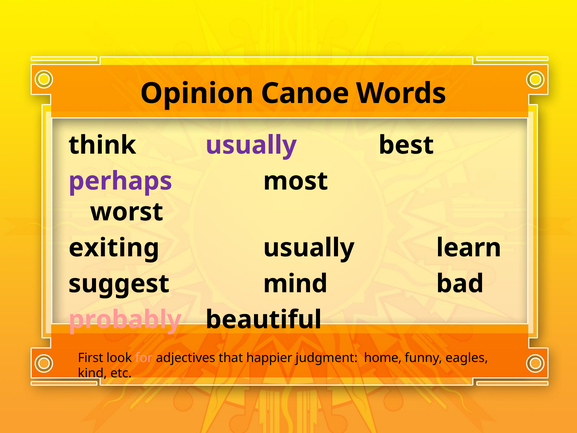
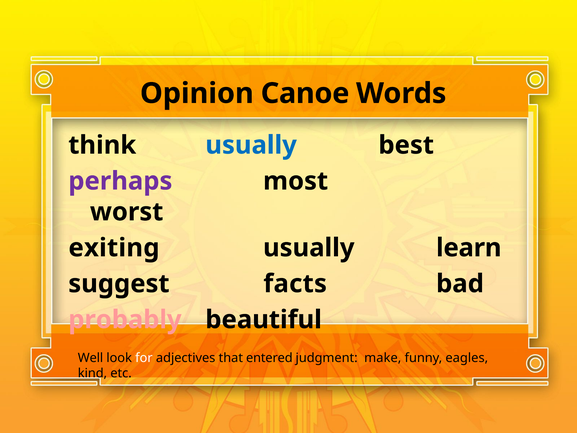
usually colour: purple -> blue (251, 145)
mind: mind -> facts (295, 284)
First: First -> Well (90, 358)
for colour: pink -> white (144, 358)
happier: happier -> entered (269, 358)
home: home -> make (383, 358)
